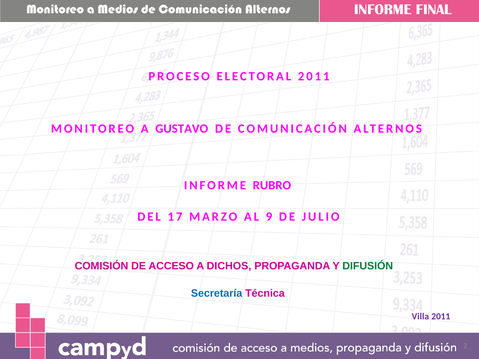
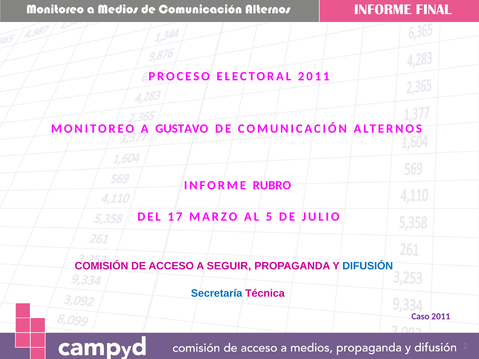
9: 9 -> 5 (269, 217)
DICHOS: DICHOS -> SEGUIR (229, 266)
DIFUSIÓN colour: green -> blue (368, 266)
Villa: Villa -> Caso (420, 317)
